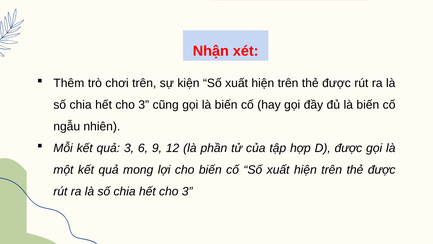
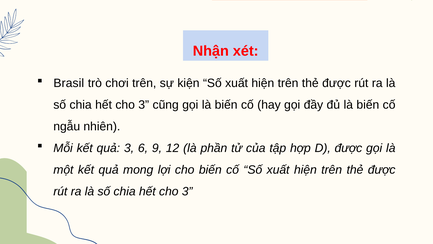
Thêm: Thêm -> Brasil (69, 83)
